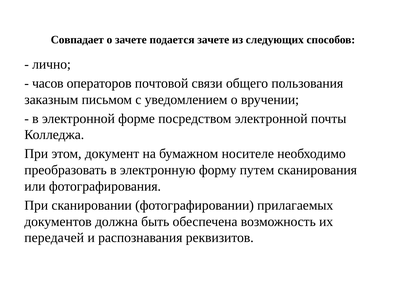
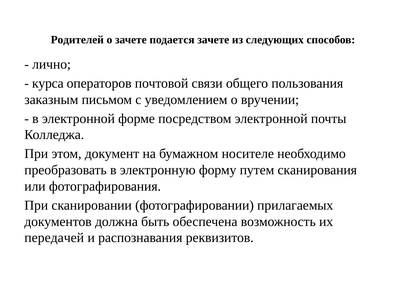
Совпадает: Совпадает -> Родителей (77, 40)
часов: часов -> курса (48, 83)
